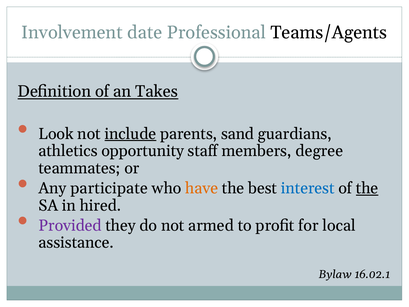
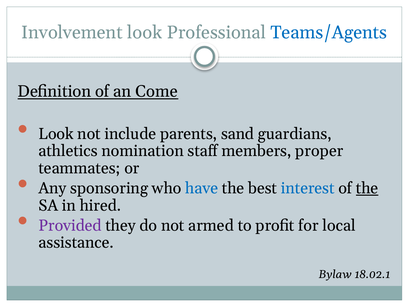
Involvement date: date -> look (145, 33)
Teams/Agents colour: black -> blue (329, 33)
Takes: Takes -> Come (157, 91)
include underline: present -> none (130, 134)
opportunity: opportunity -> nomination (143, 151)
degree: degree -> proper (319, 151)
participate: participate -> sponsoring (109, 188)
have colour: orange -> blue (202, 188)
16.02.1: 16.02.1 -> 18.02.1 (372, 274)
